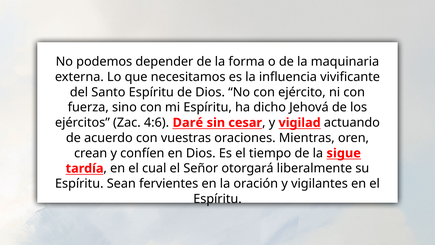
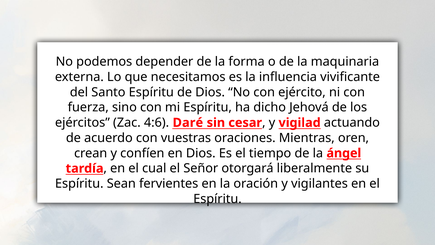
sigue: sigue -> ángel (344, 153)
